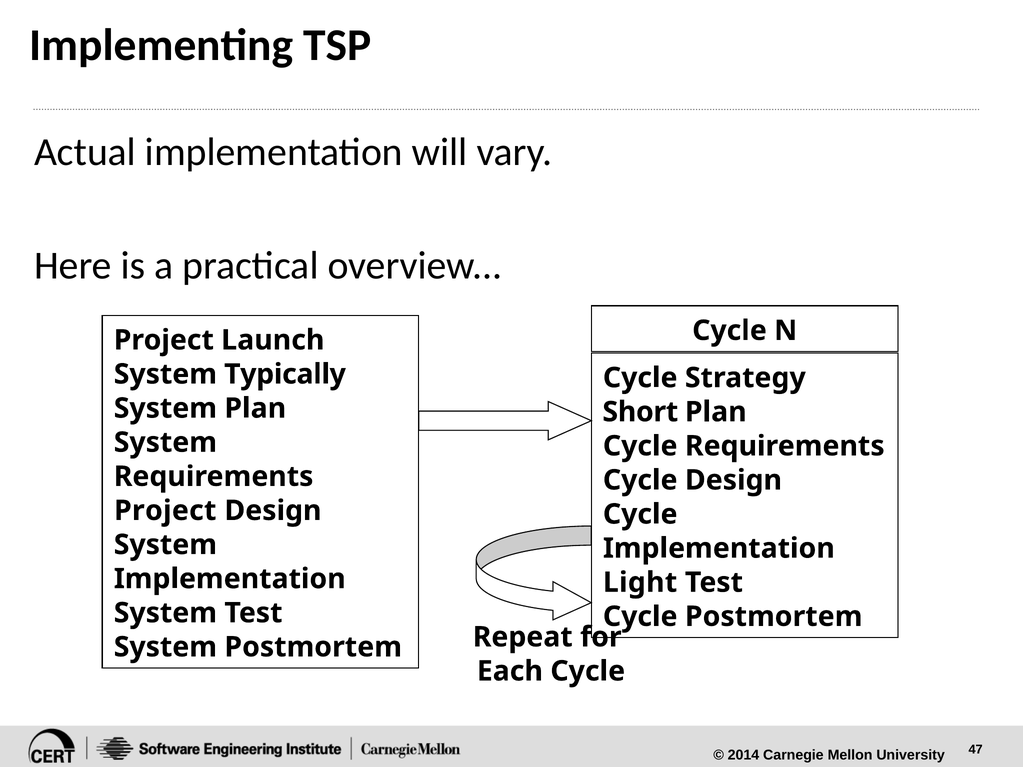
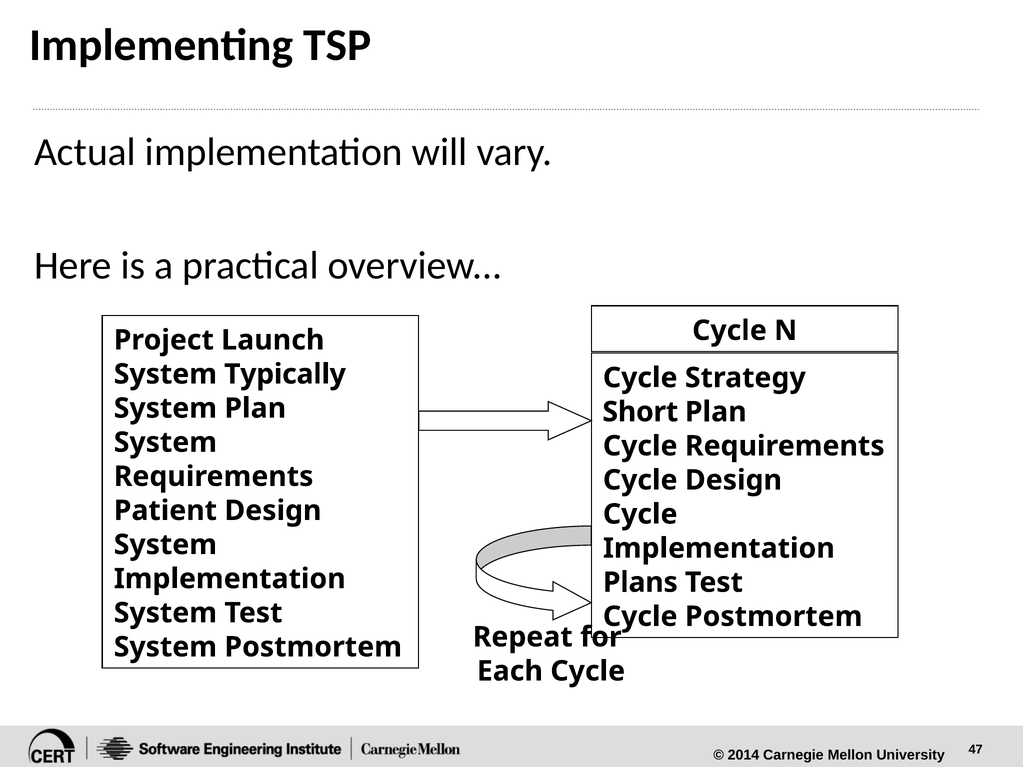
Project: Project -> Patient (165, 511)
Light: Light -> Plans (640, 583)
